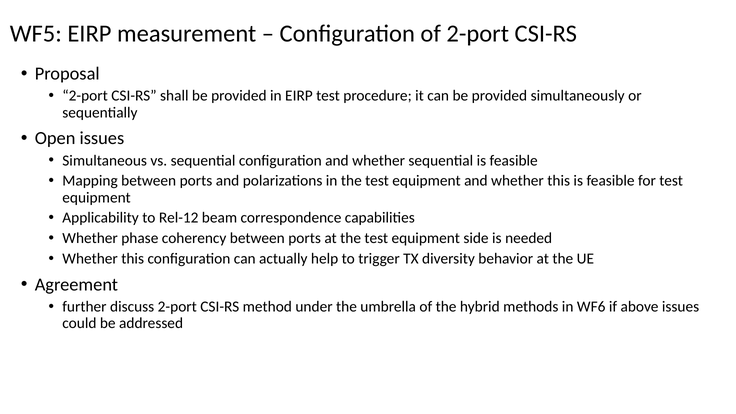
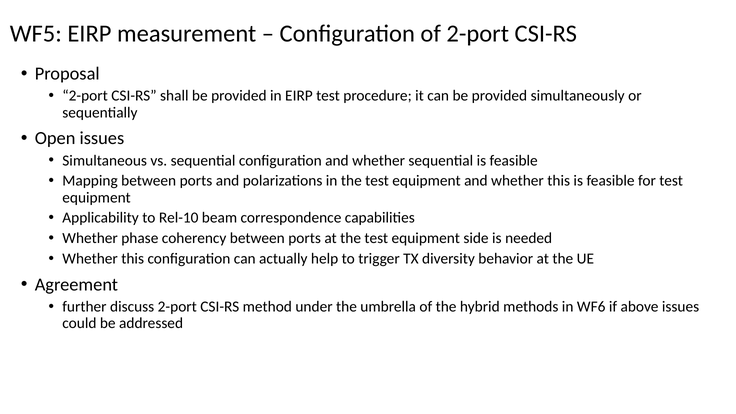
Rel-12: Rel-12 -> Rel-10 (179, 218)
